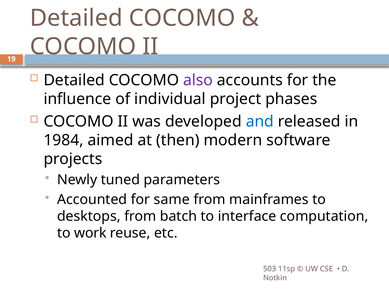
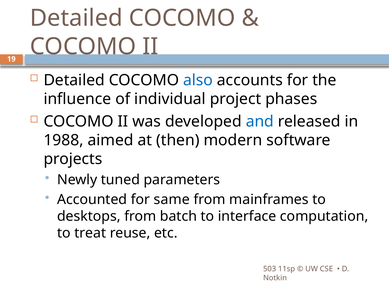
also colour: purple -> blue (198, 80)
1984: 1984 -> 1988 (64, 141)
work: work -> treat (90, 234)
